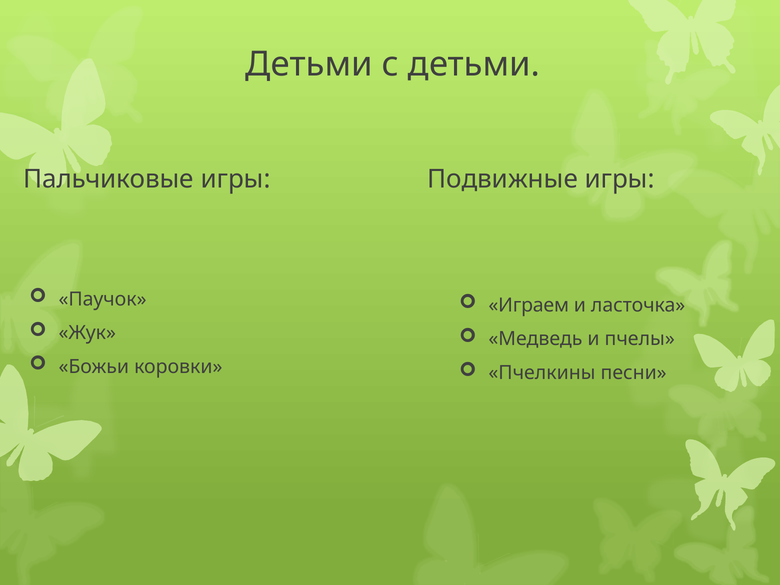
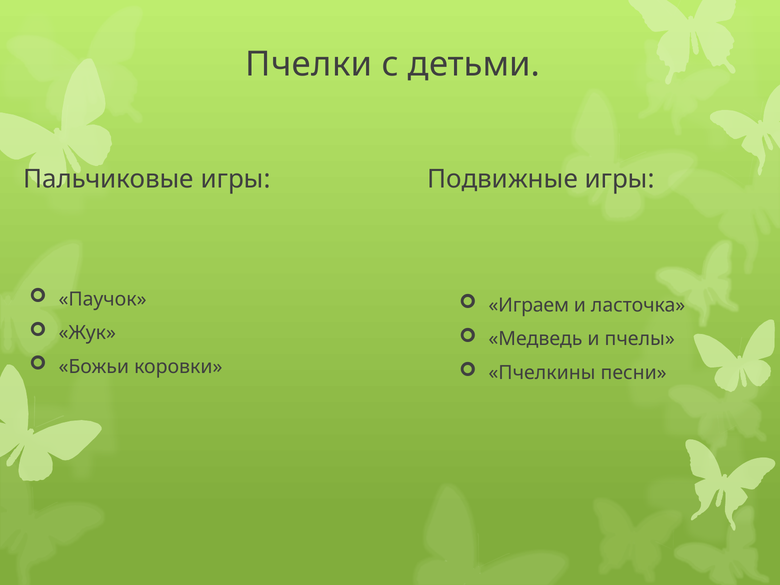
Детьми: Детьми -> Пчелки (309, 64)
